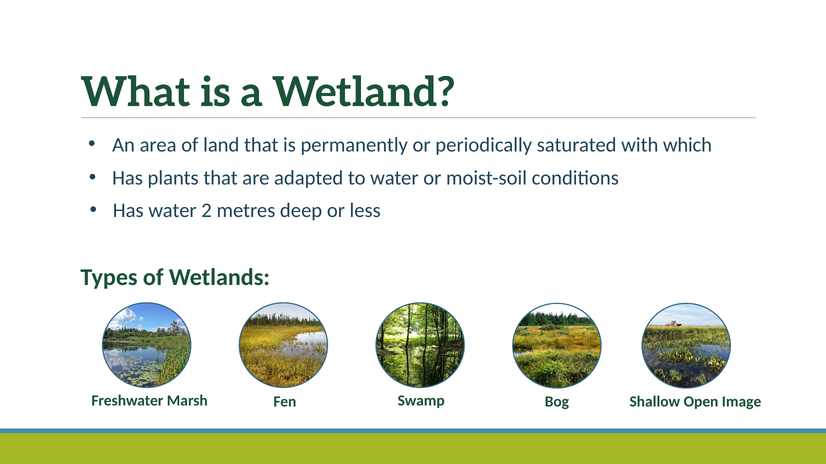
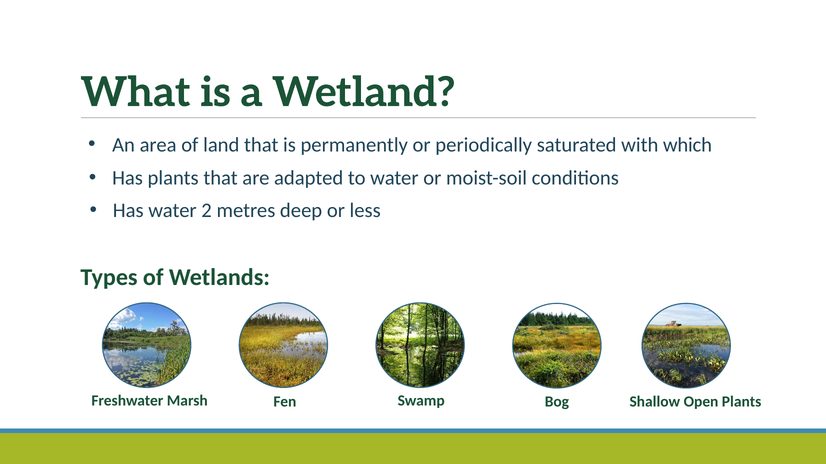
Open Image: Image -> Plants (742, 402)
